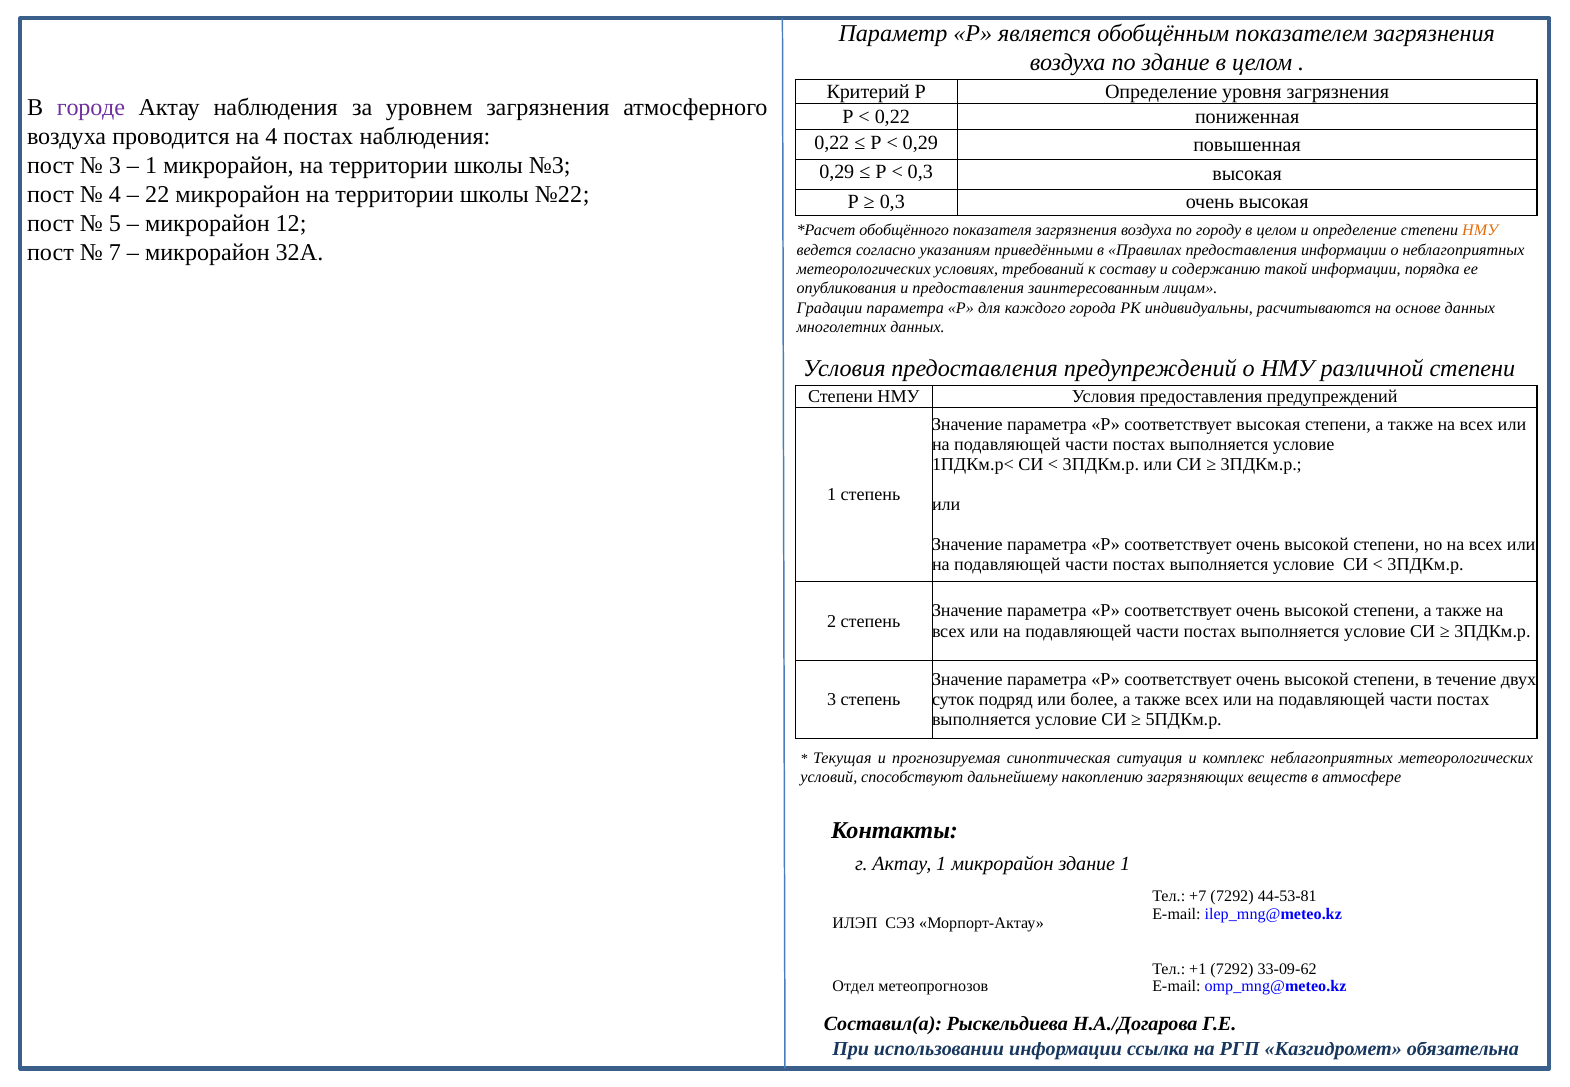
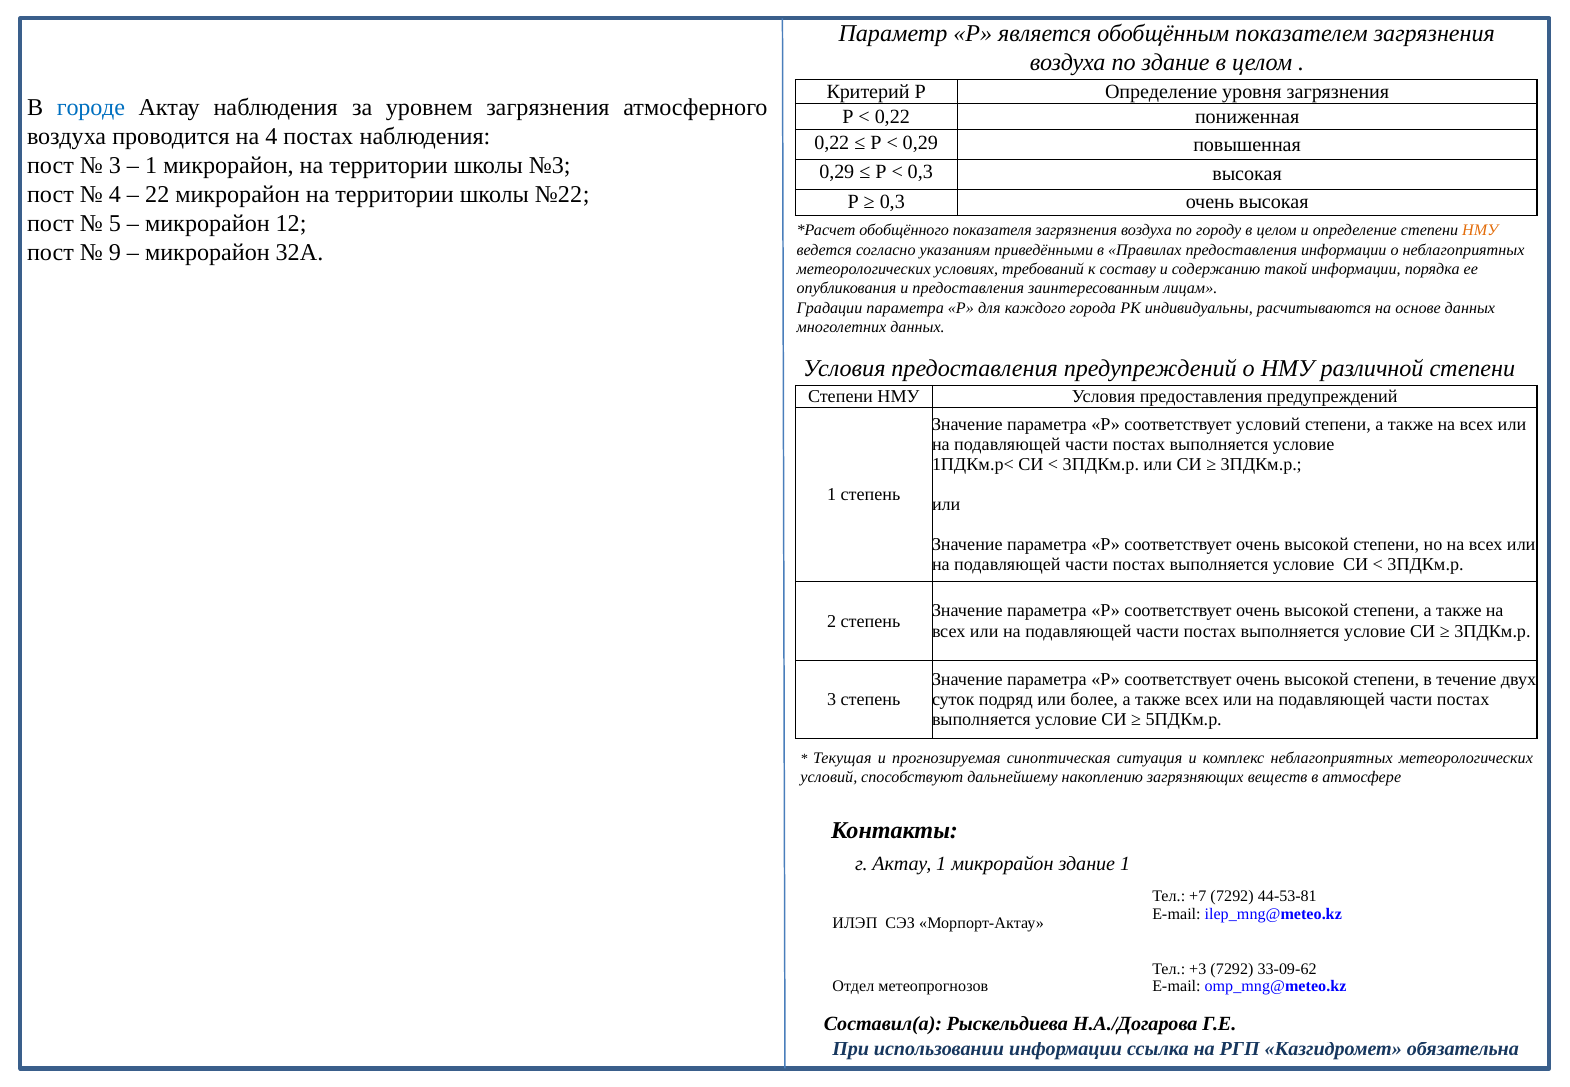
городе colour: purple -> blue (91, 107)
7: 7 -> 9 (115, 252)
соответствует высокая: высокая -> условий (1268, 424)
+1: +1 -> +3 (1198, 969)
